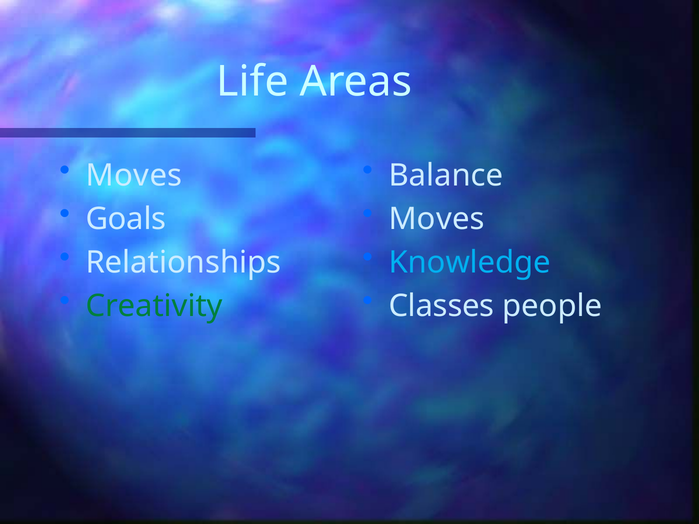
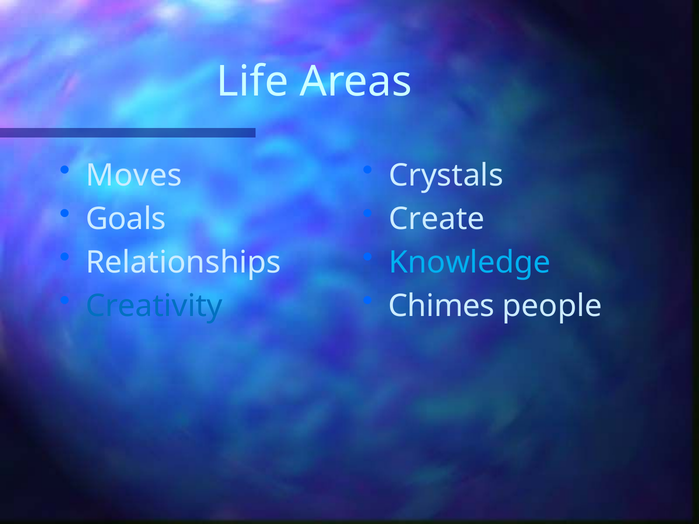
Balance: Balance -> Crystals (446, 176)
Moves: Moves -> Create (437, 219)
Creativity colour: green -> blue (154, 306)
Classes: Classes -> Chimes (441, 306)
